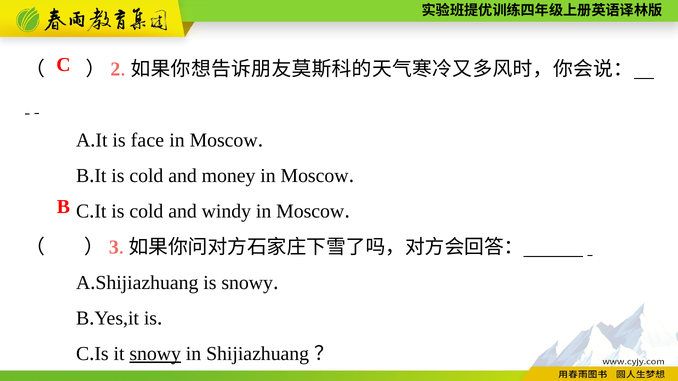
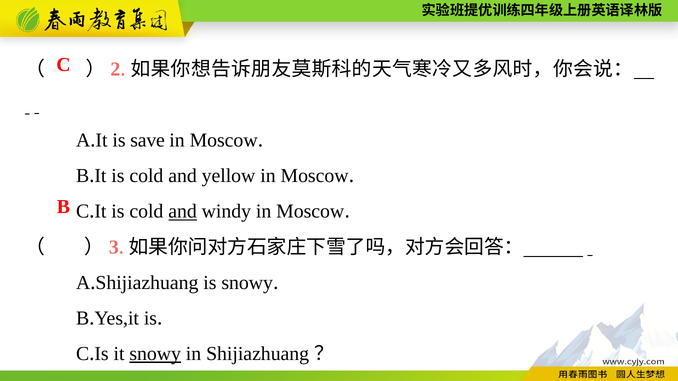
face: face -> save (148, 140)
money: money -> yellow (229, 176)
and underline: none -> present (183, 212)
